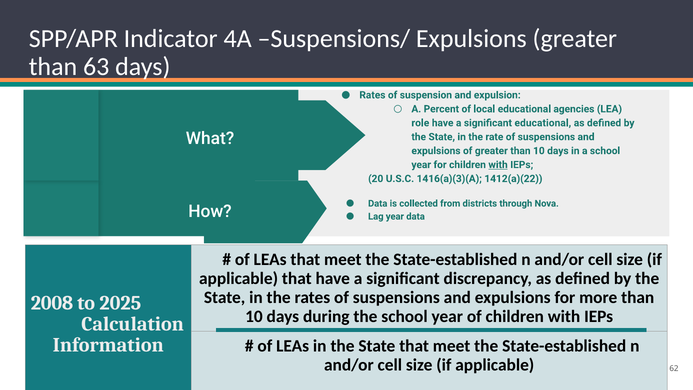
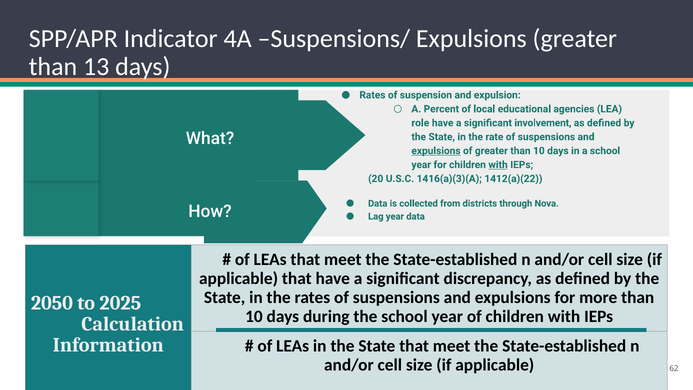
63: 63 -> 13 (96, 67)
significant educational: educational -> involvement (543, 123)
expulsions underline: none -> present (436, 151)
2008: 2008 -> 2050 (52, 303)
